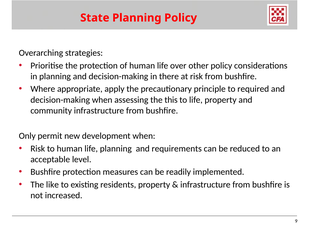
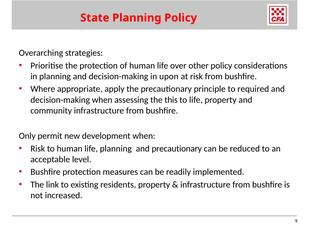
there: there -> upon (169, 76)
and requirements: requirements -> precautionary (177, 148)
like: like -> link (52, 184)
